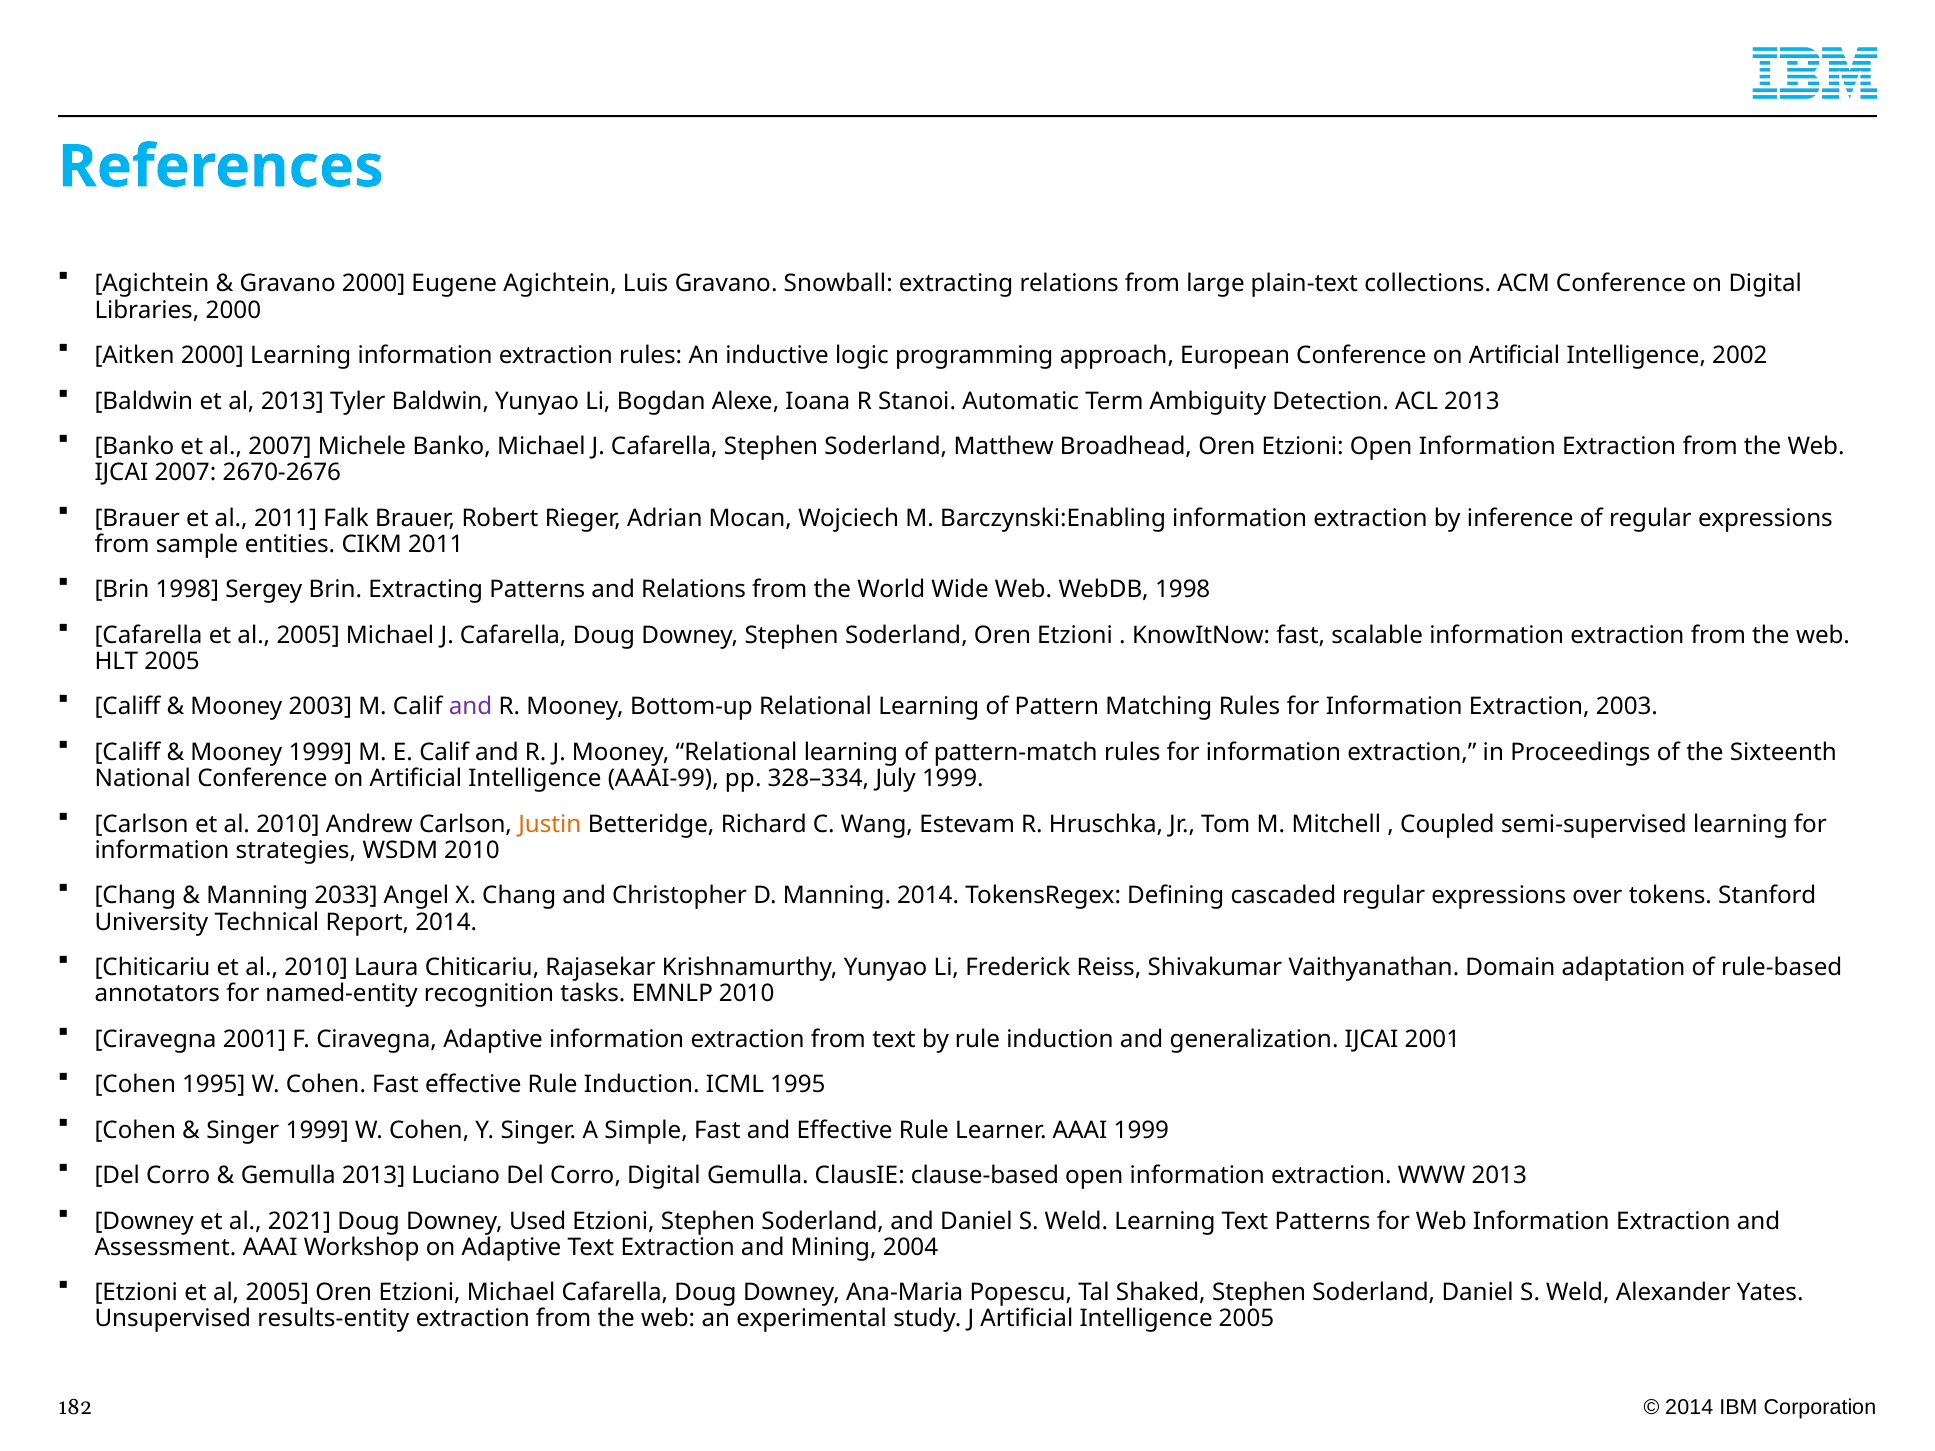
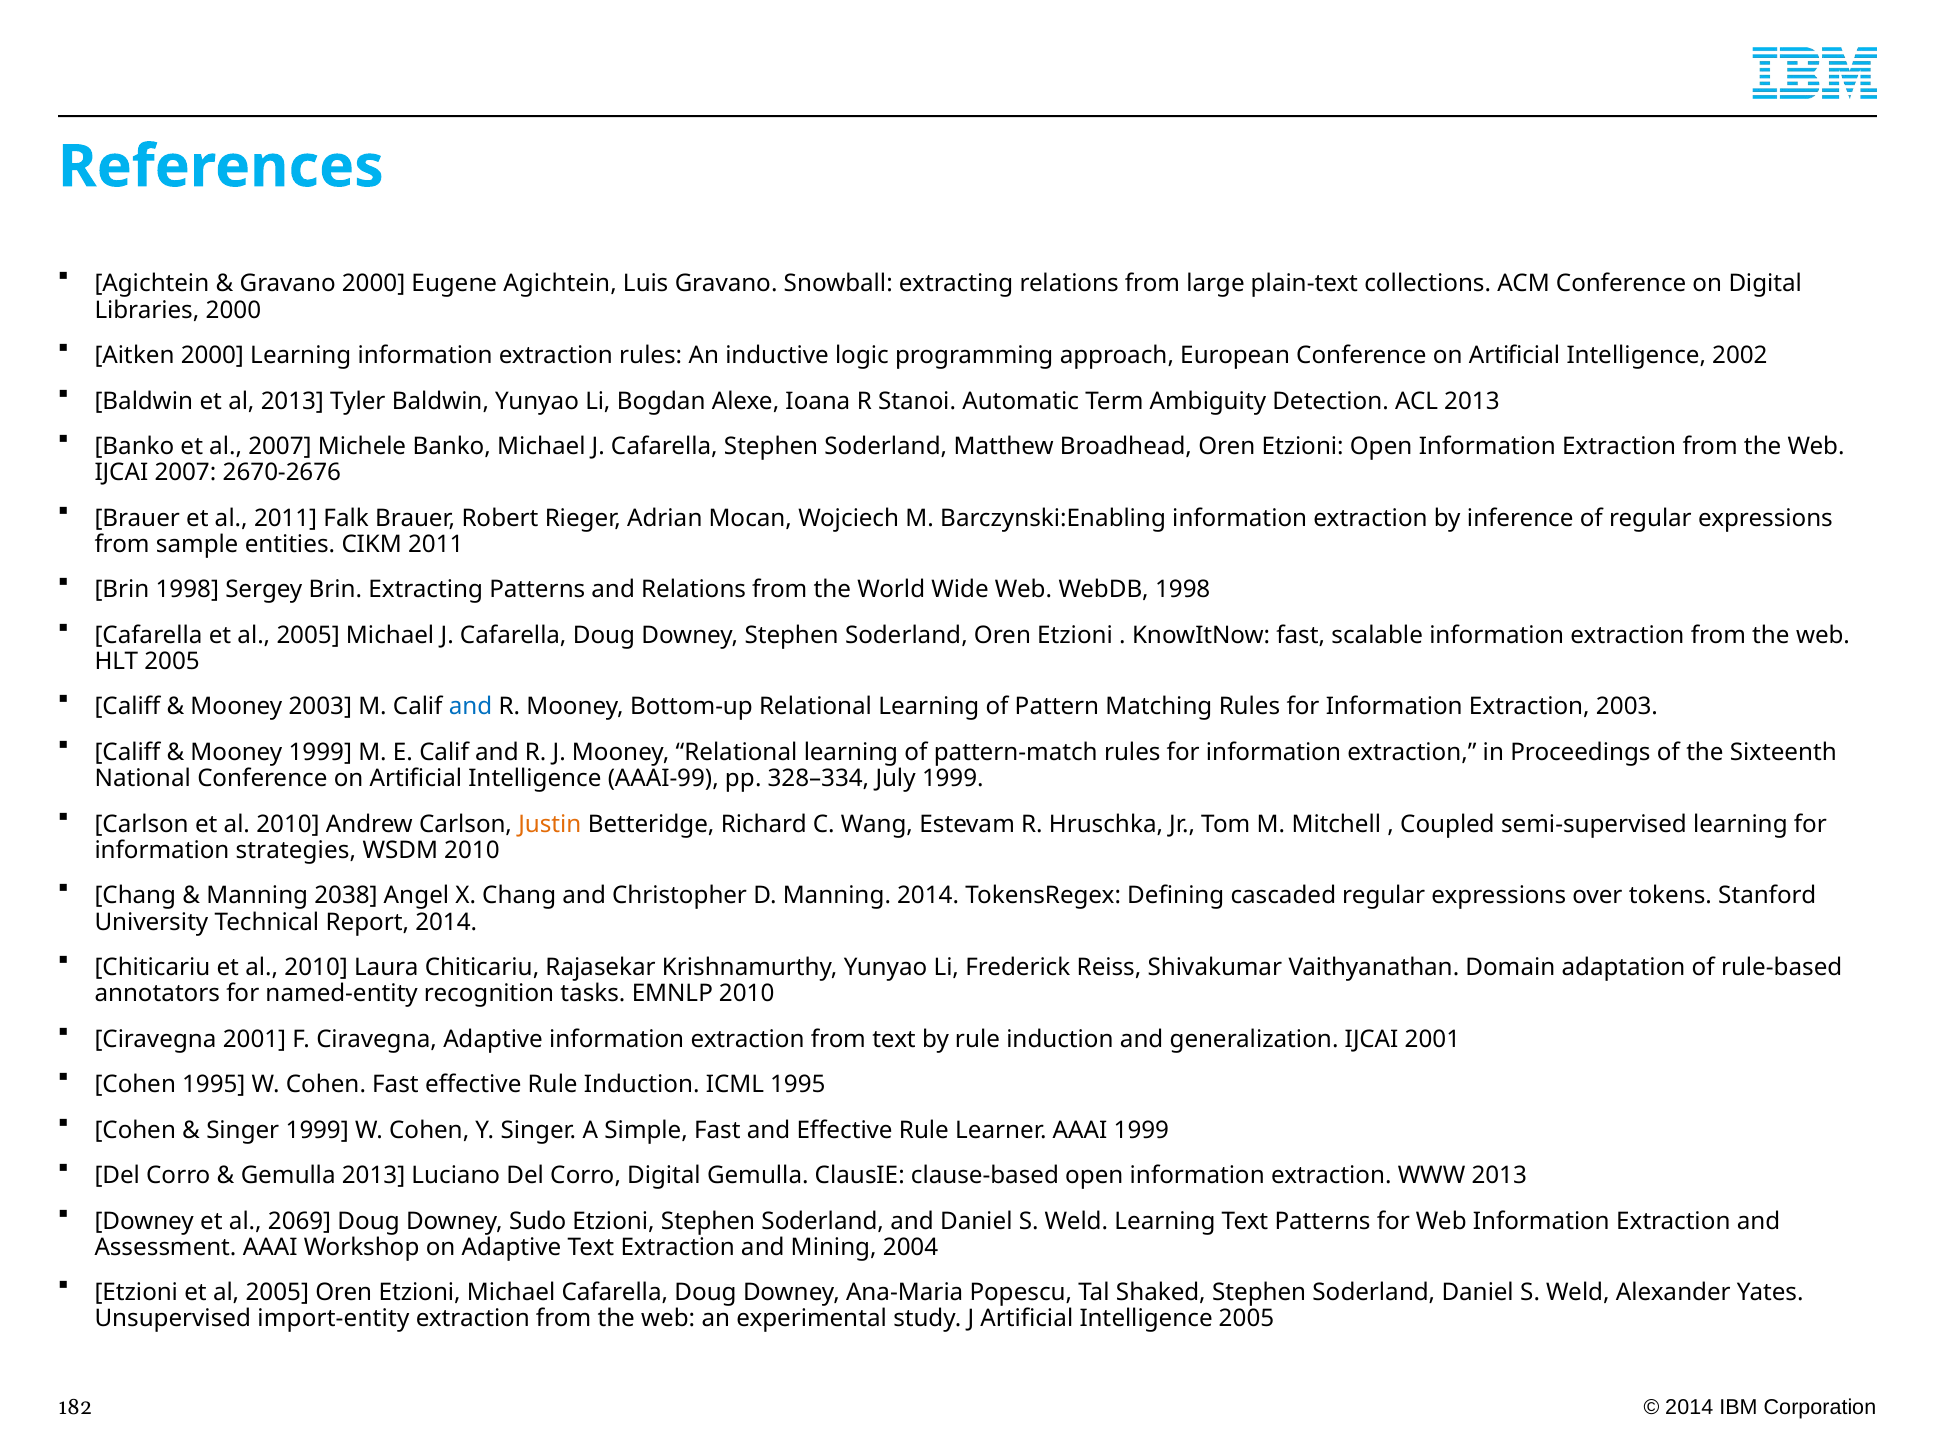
and colour: purple -> blue (471, 707)
2033: 2033 -> 2038 (346, 896)
2021: 2021 -> 2069 (300, 1221)
Used: Used -> Sudo (538, 1221)
results-entity: results-entity -> import-entity (333, 1319)
